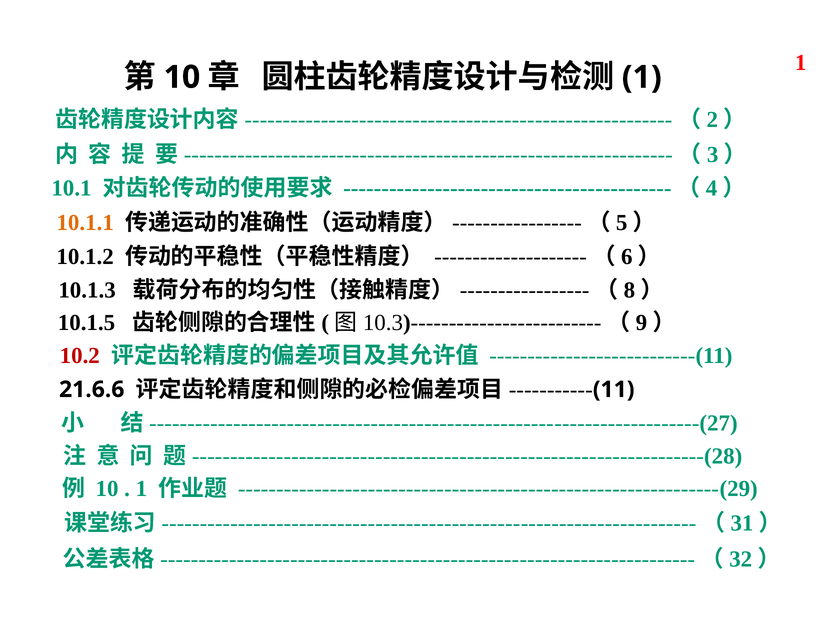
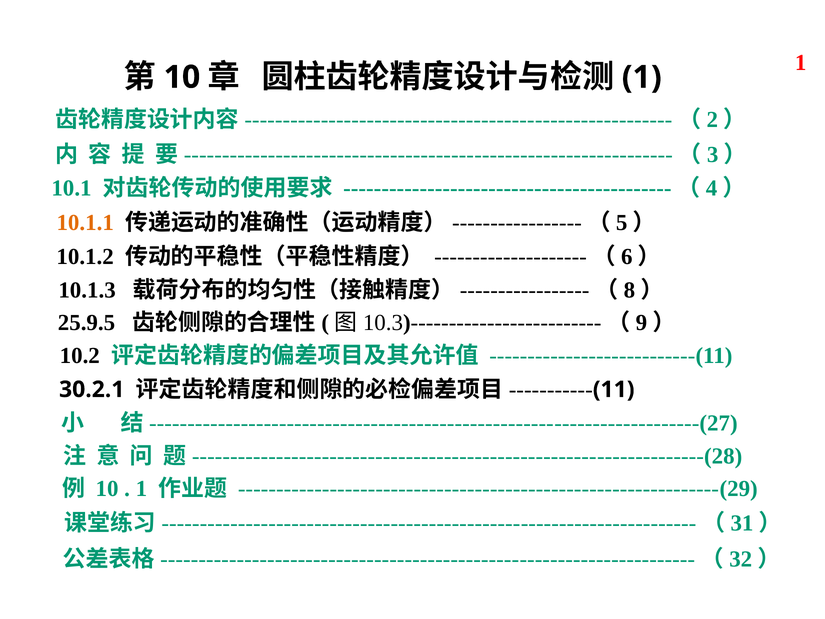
10.1.5: 10.1.5 -> 25.9.5 (86, 323)
10.2 colour: red -> black (80, 356)
21.6.6: 21.6.6 -> 30.2.1 (92, 389)
